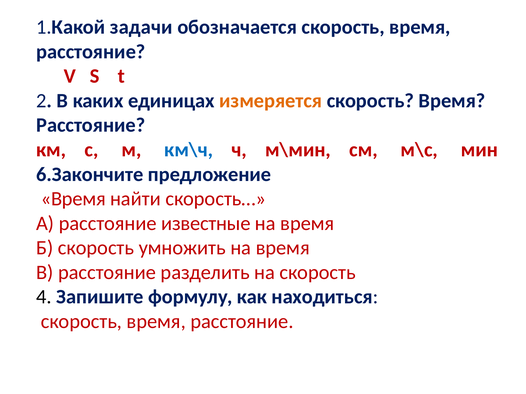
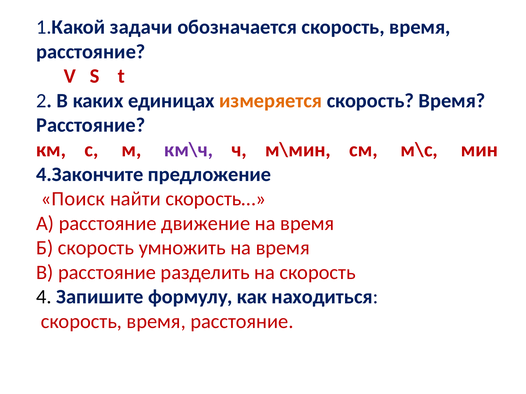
км\ч colour: blue -> purple (189, 150)
6.Закончите: 6.Закончите -> 4.Закончите (90, 174)
Время: Время -> Поиск (73, 199)
известные: известные -> движение (206, 224)
